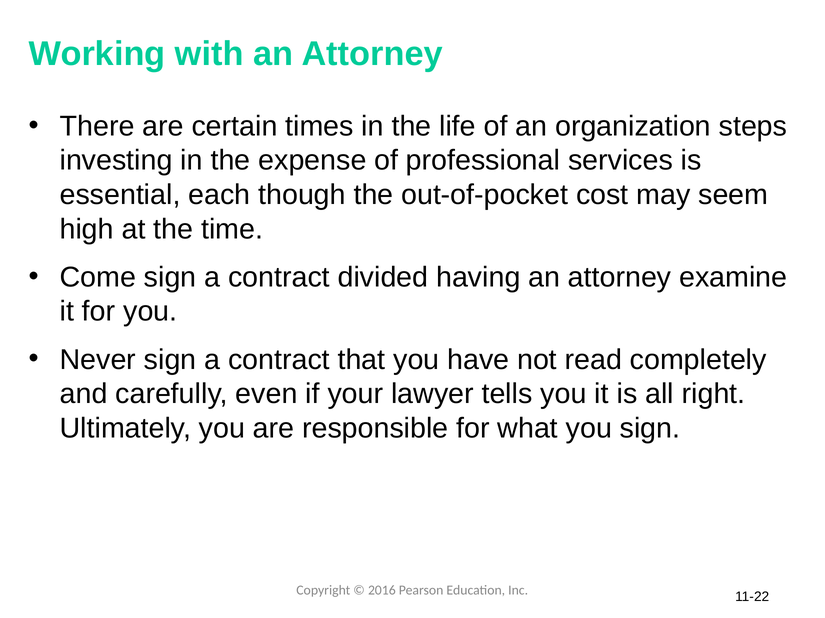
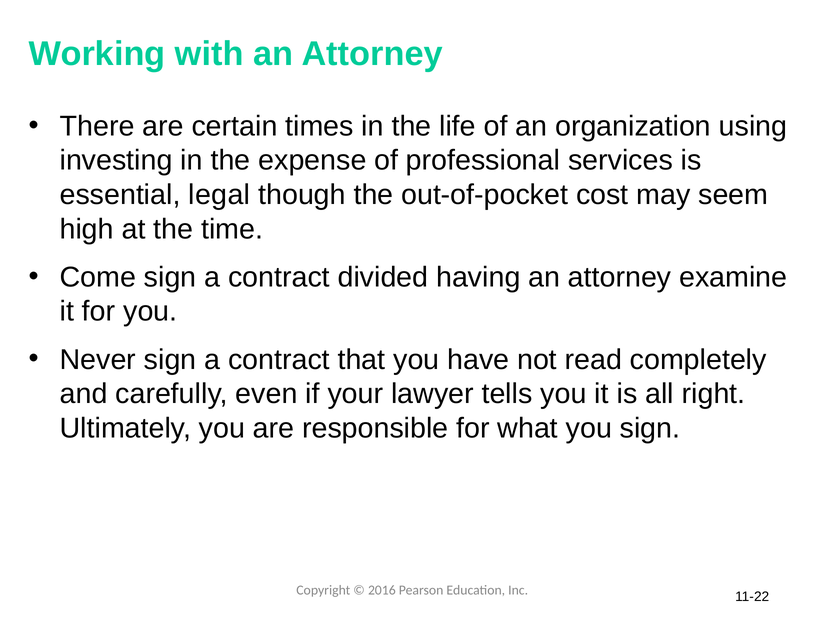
steps: steps -> using (753, 126)
each: each -> legal (219, 195)
